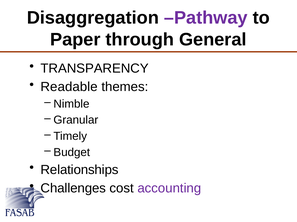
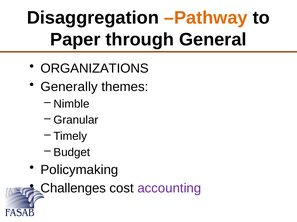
Pathway colour: purple -> orange (206, 18)
TRANSPARENCY: TRANSPARENCY -> ORGANIZATIONS (95, 69)
Readable: Readable -> Generally (69, 87)
Relationships: Relationships -> Policymaking (79, 170)
